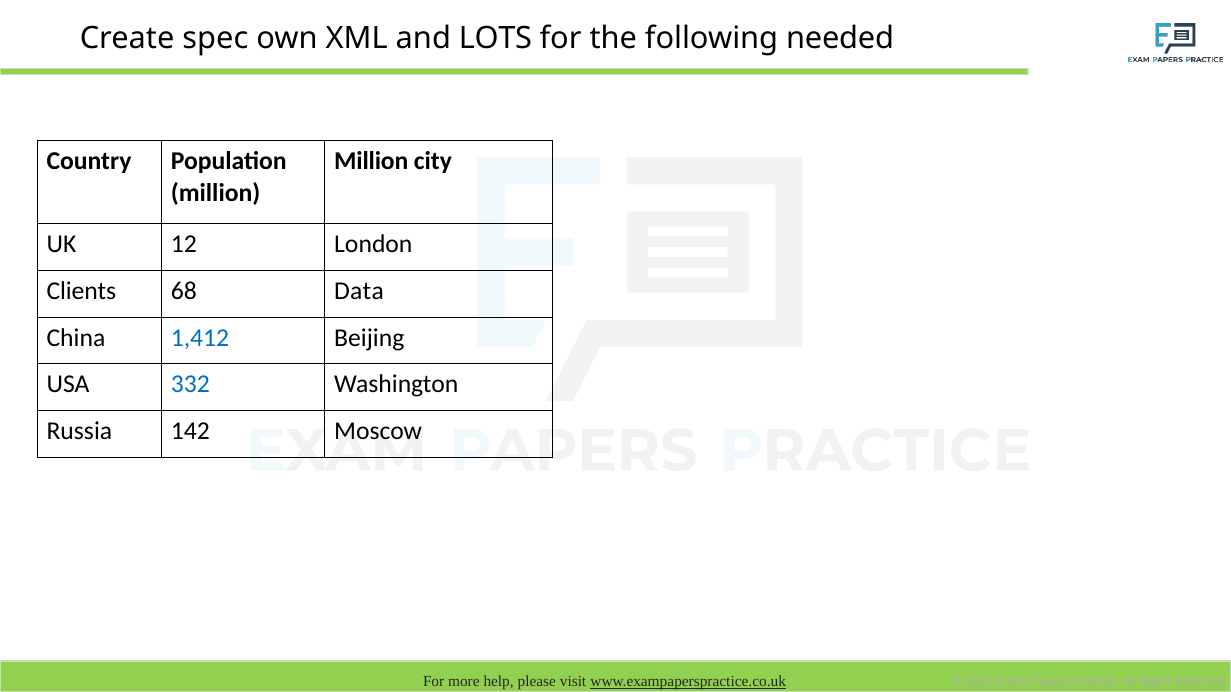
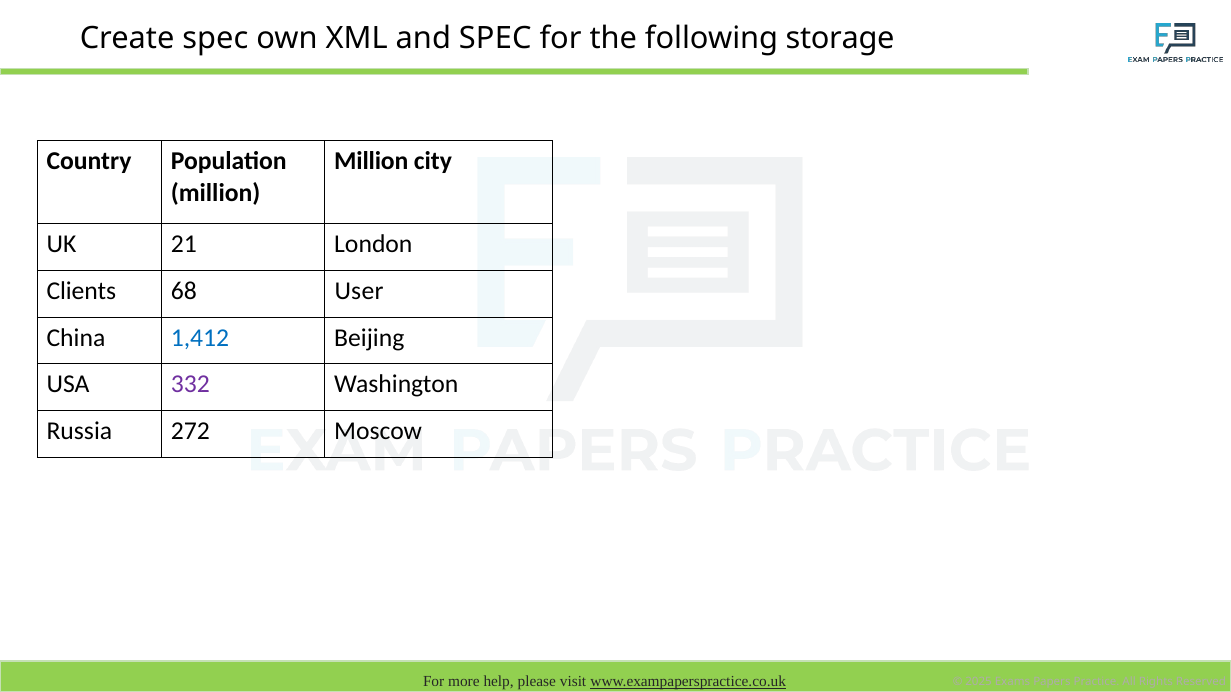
and LOTS: LOTS -> SPEC (495, 38)
needed: needed -> storage (840, 38)
12: 12 -> 21 (184, 244)
Data: Data -> User (359, 291)
332 colour: blue -> purple (190, 385)
142: 142 -> 272 (190, 431)
